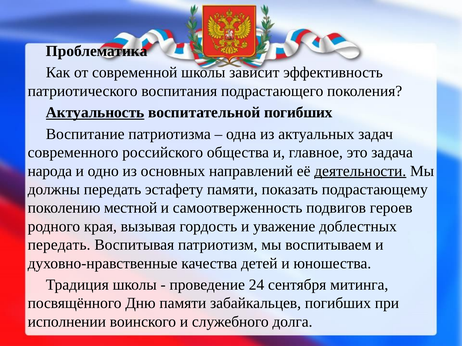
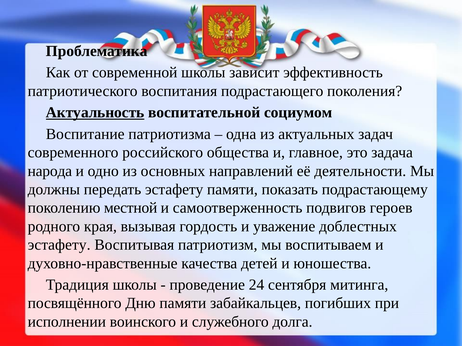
воспитательной погибших: погибших -> социумом (298, 113)
деятельности underline: present -> none (360, 171)
передать: передать -> эстафету (59, 245)
